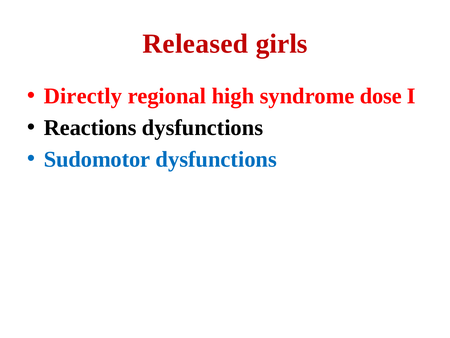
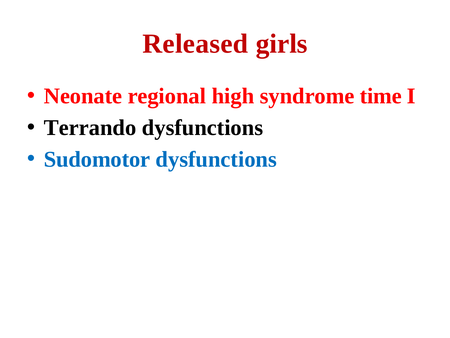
Directly: Directly -> Neonate (83, 96)
dose: dose -> time (381, 96)
Reactions: Reactions -> Terrando (90, 128)
